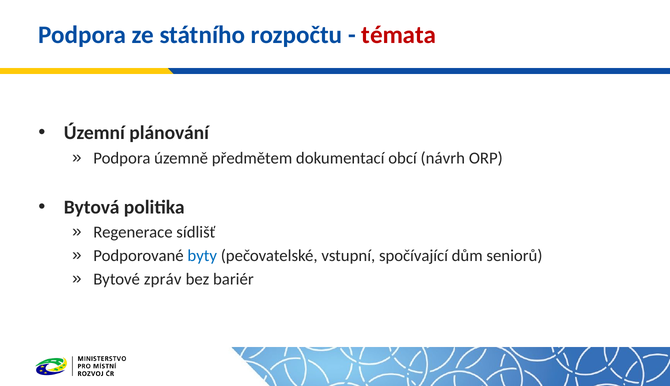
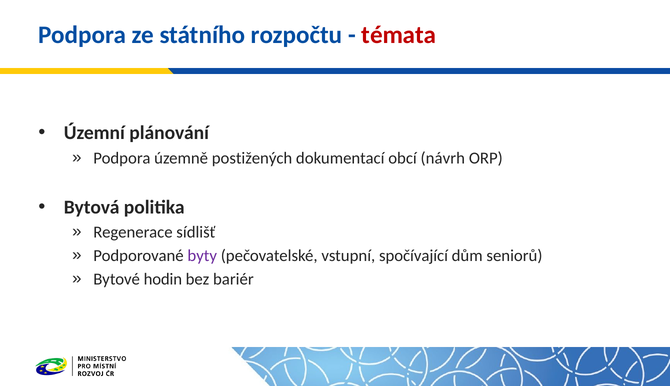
předmětem: předmětem -> postižených (252, 158)
byty colour: blue -> purple (202, 256)
zpráv: zpráv -> hodin (163, 279)
